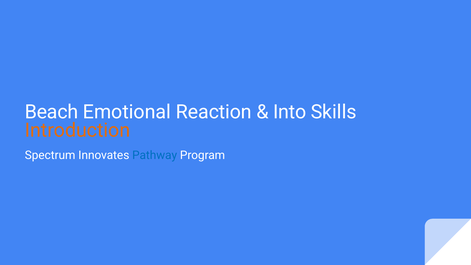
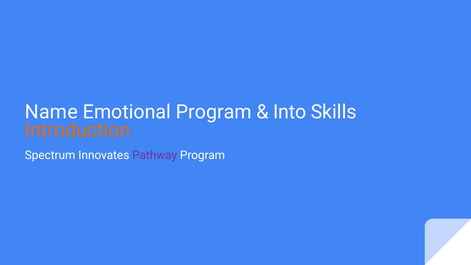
Beach: Beach -> Name (51, 112)
Emotional Reaction: Reaction -> Program (214, 112)
Pathway colour: blue -> purple (155, 155)
